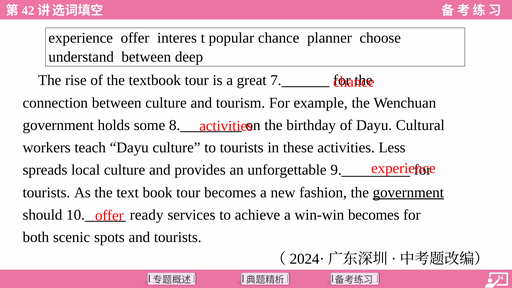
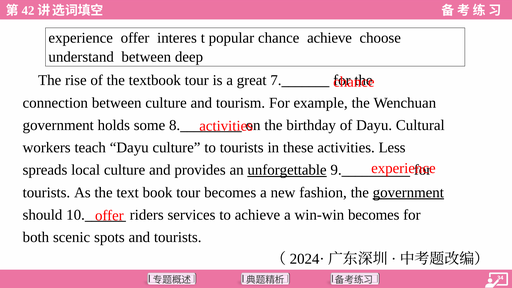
chance planner: planner -> achieve (330, 38)
unforgettable underline: none -> present (287, 170)
ready: ready -> riders (147, 215)
